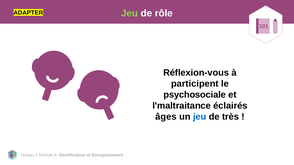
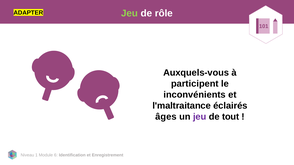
Réflexion-vous: Réflexion-vous -> Auxquels-vous (196, 73)
psychosociale: psychosociale -> inconvénients (195, 95)
jeu colour: blue -> purple (200, 117)
très: très -> tout (231, 117)
